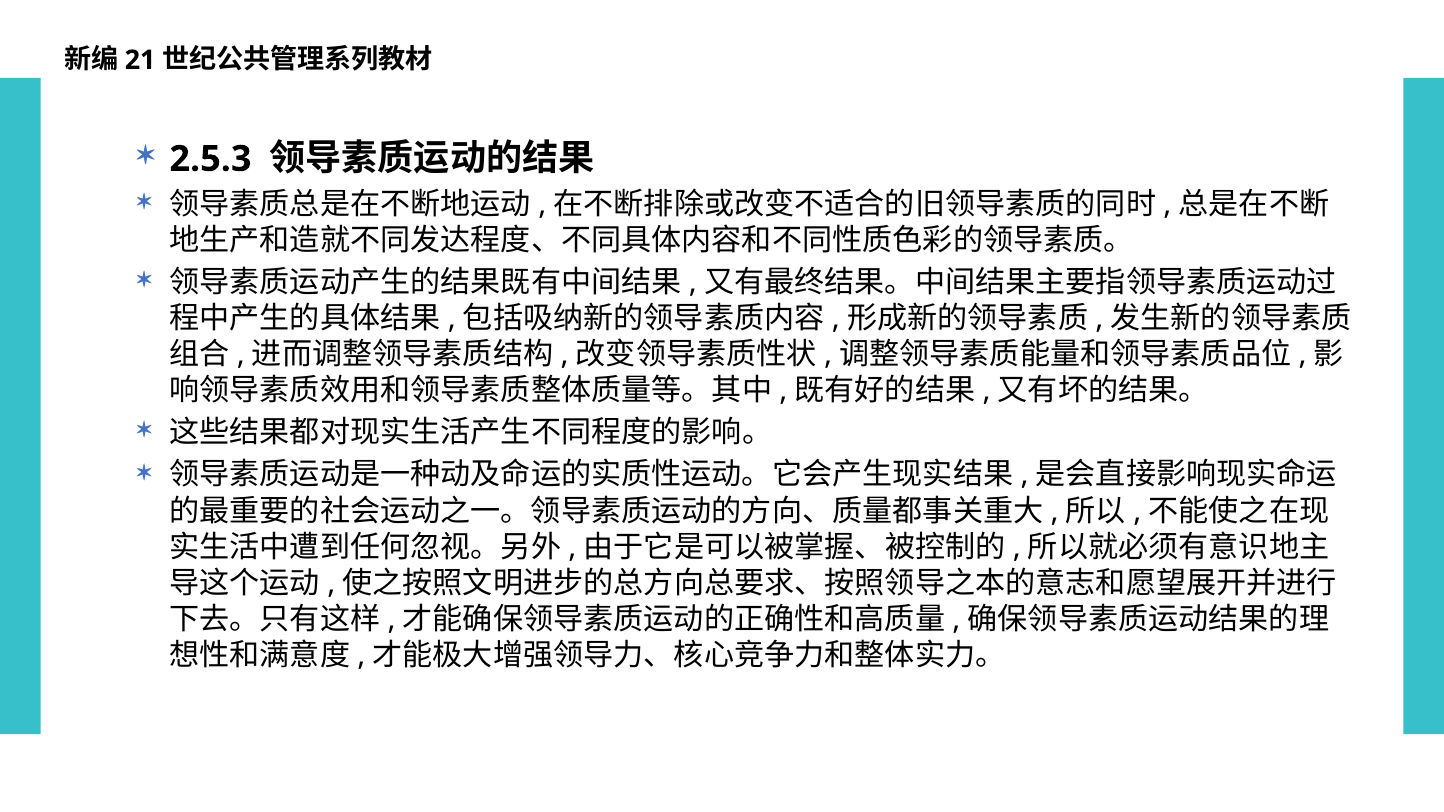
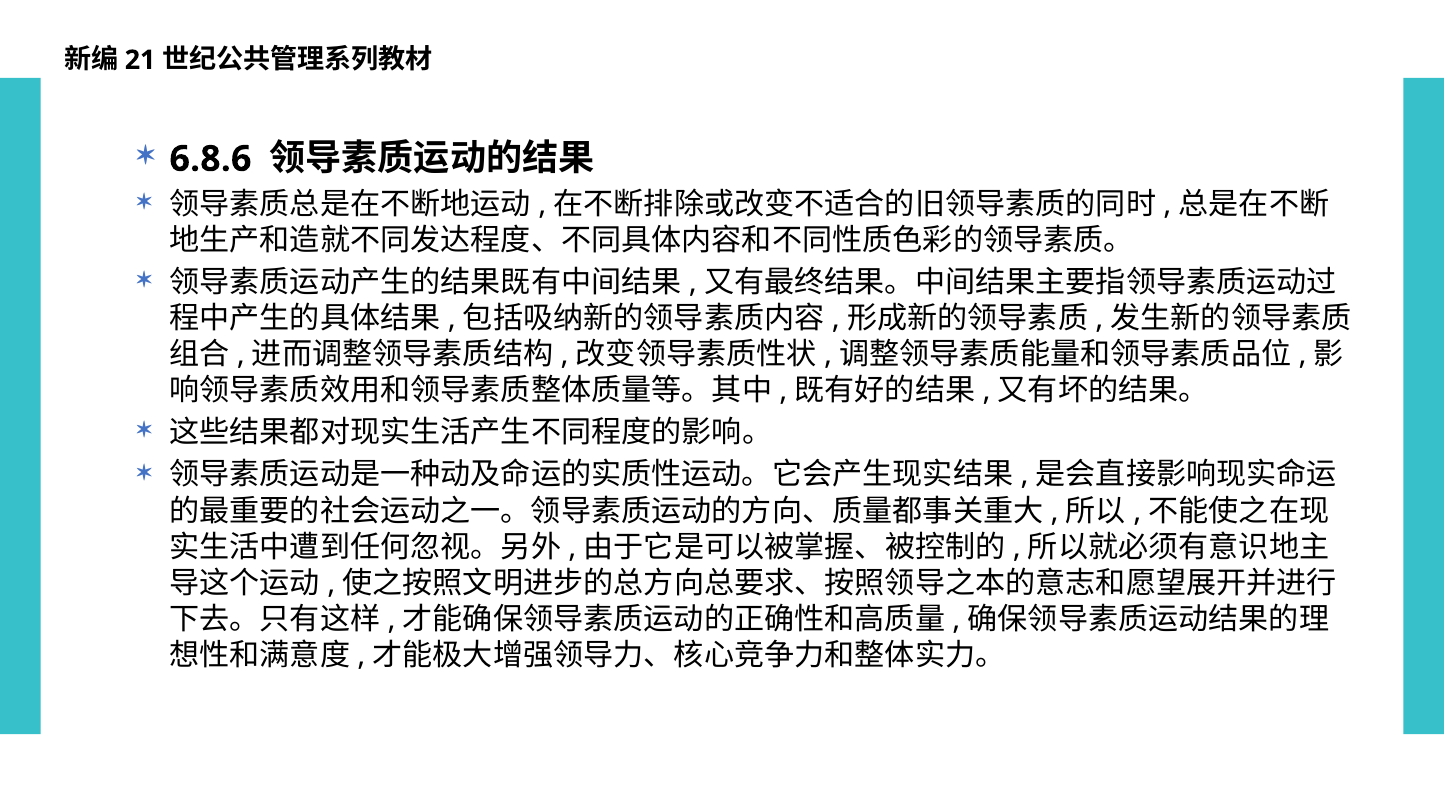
2.5.3: 2.5.3 -> 6.8.6 (210, 159)
